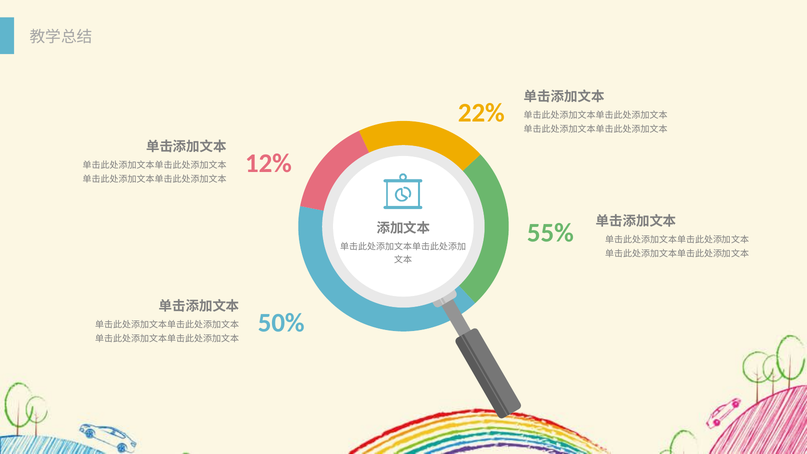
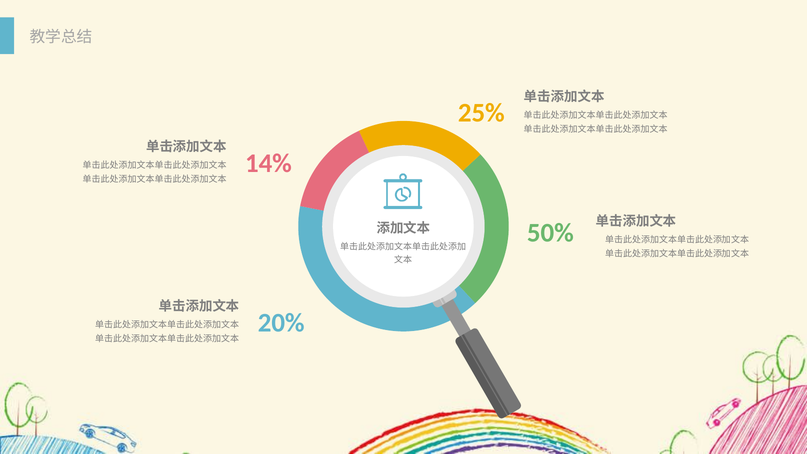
22%: 22% -> 25% (481, 113)
12%: 12% -> 14% (268, 163)
55%: 55% -> 50% (550, 233)
50%: 50% -> 20% (281, 323)
